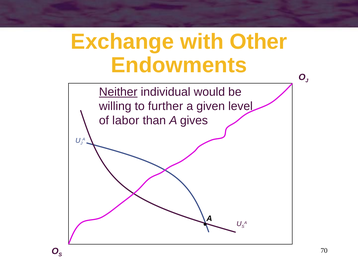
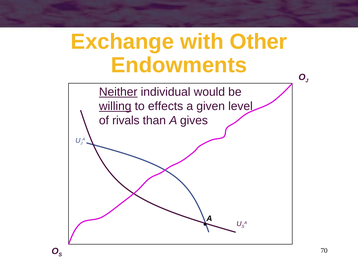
willing underline: none -> present (115, 106)
further: further -> effects (166, 106)
labor: labor -> rivals (126, 121)
